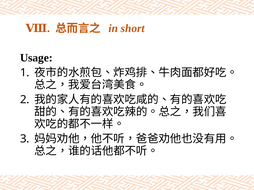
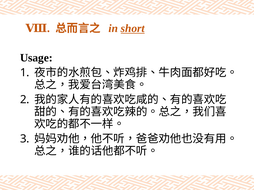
short underline: none -> present (133, 28)
